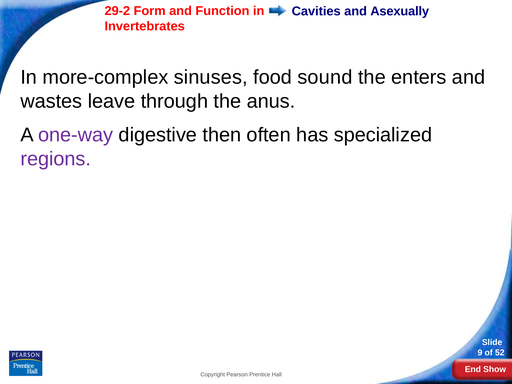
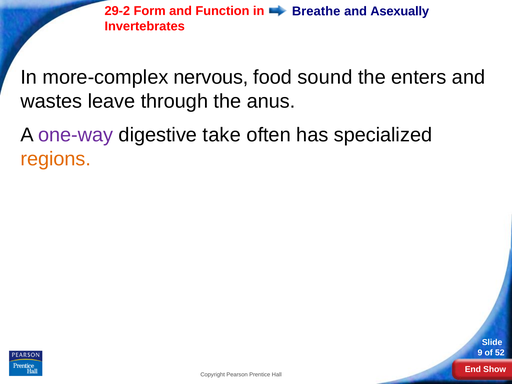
Cavities: Cavities -> Breathe (316, 11)
sinuses: sinuses -> nervous (211, 77)
then: then -> take (222, 135)
regions colour: purple -> orange (56, 159)
